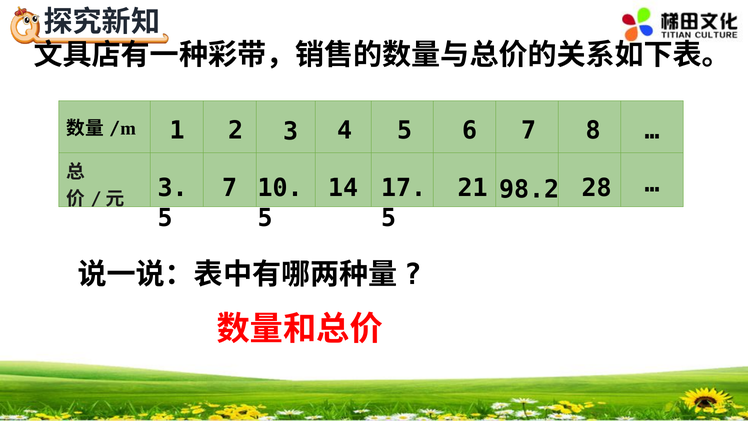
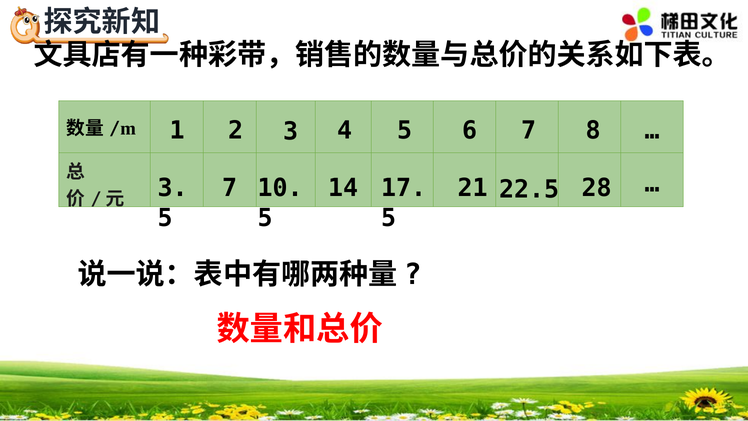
98.2: 98.2 -> 22.5 (529, 189)
